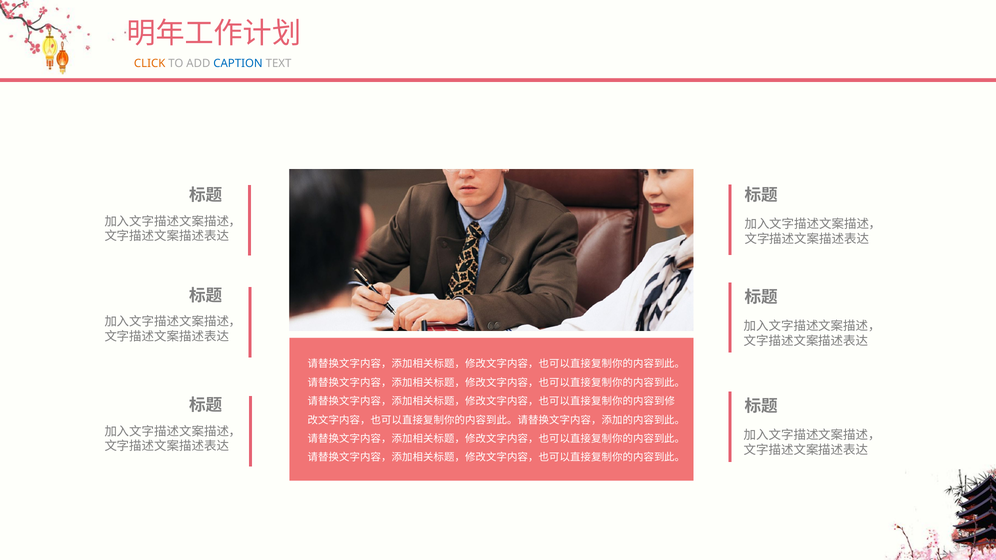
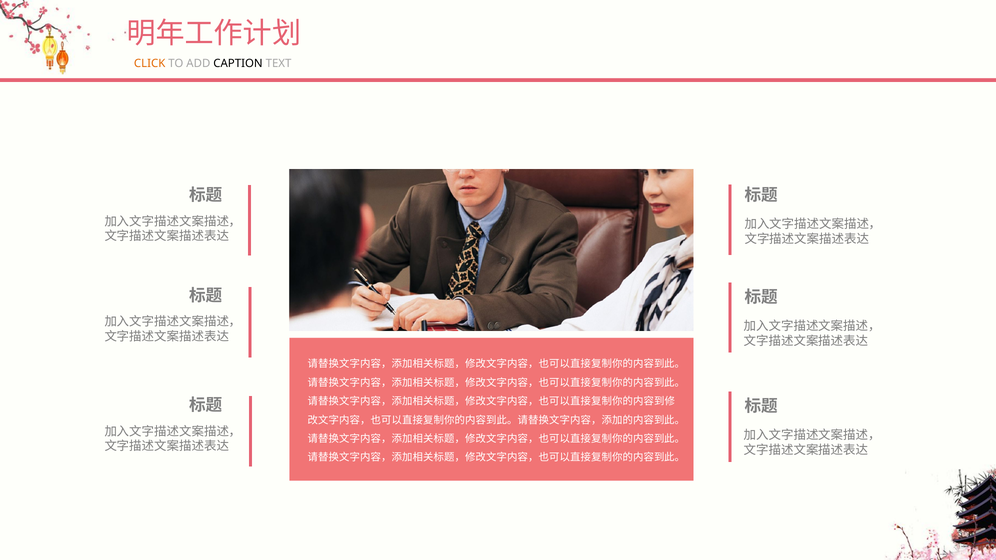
CAPTION colour: blue -> black (238, 63)
